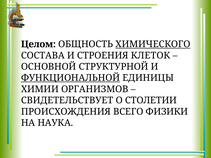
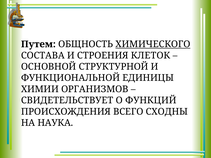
Целом: Целом -> Путем (38, 44)
ФУНКЦИОНАЛЬНОЙ underline: present -> none (70, 78)
СТОЛЕТИИ: СТОЛЕТИИ -> ФУНКЦИЙ (151, 101)
ФИЗИКИ: ФИЗИКИ -> СХОДНЫ (167, 112)
